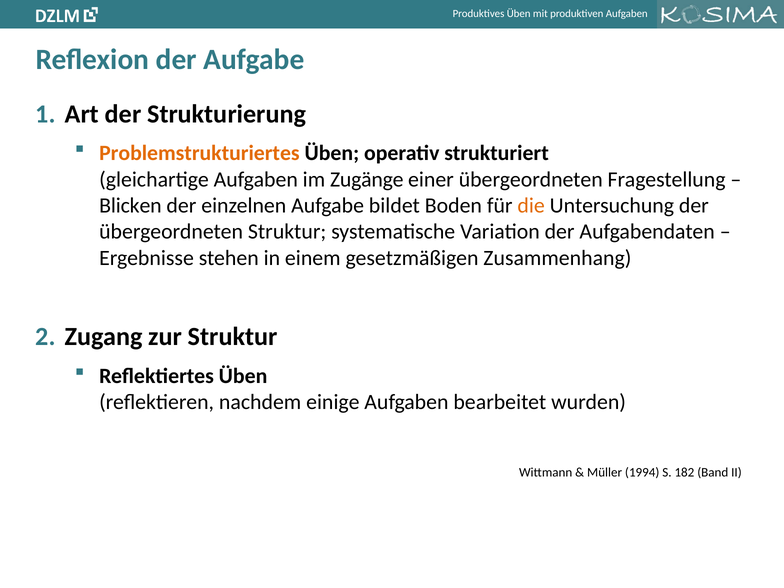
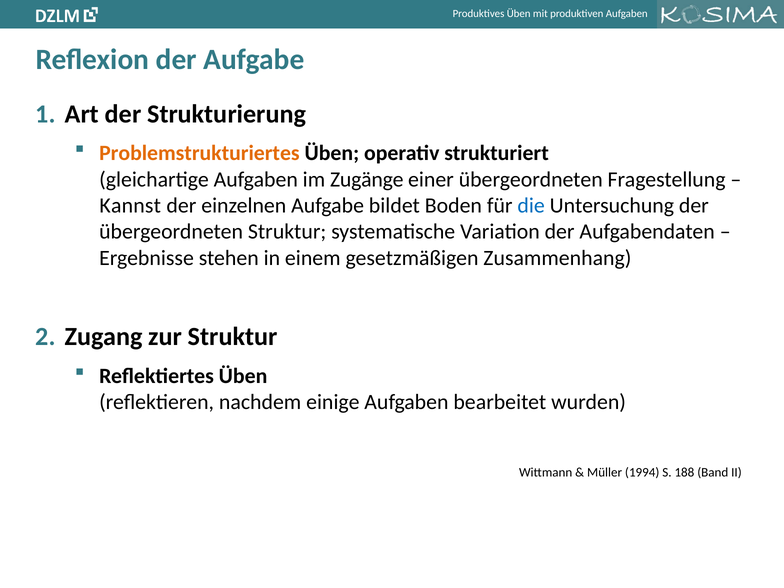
Blicken: Blicken -> Kannst (130, 206)
die colour: orange -> blue (531, 206)
182: 182 -> 188 (684, 472)
